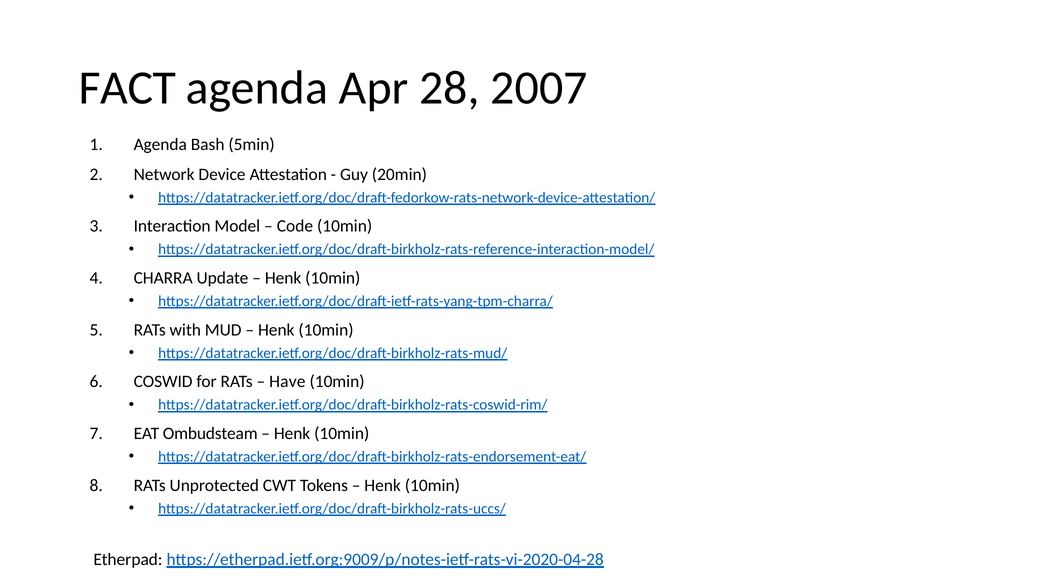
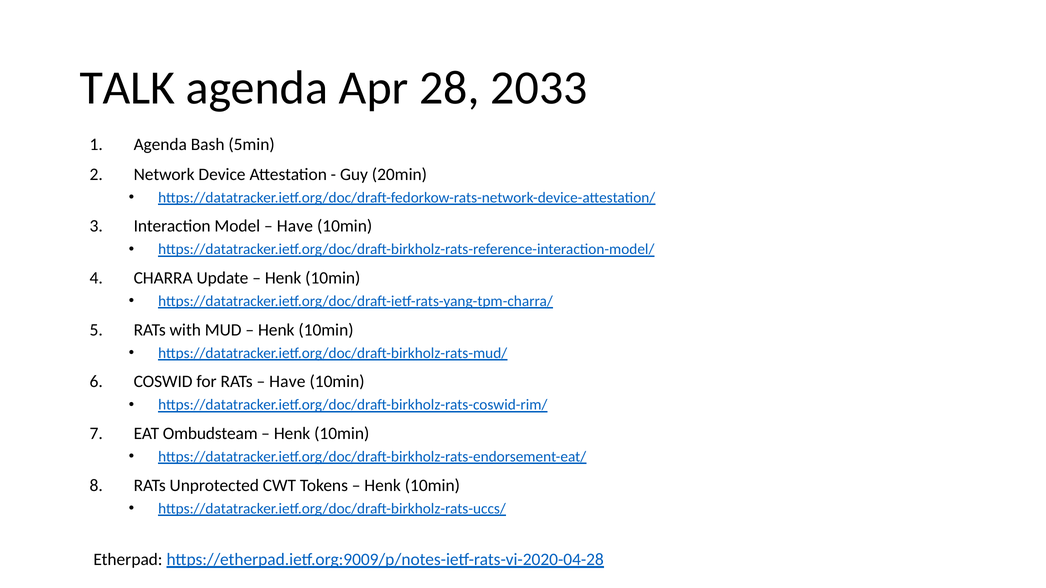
FACT: FACT -> TALK (127, 88)
2007: 2007 -> 2033 (539, 88)
Code: Code -> Have (295, 226)
